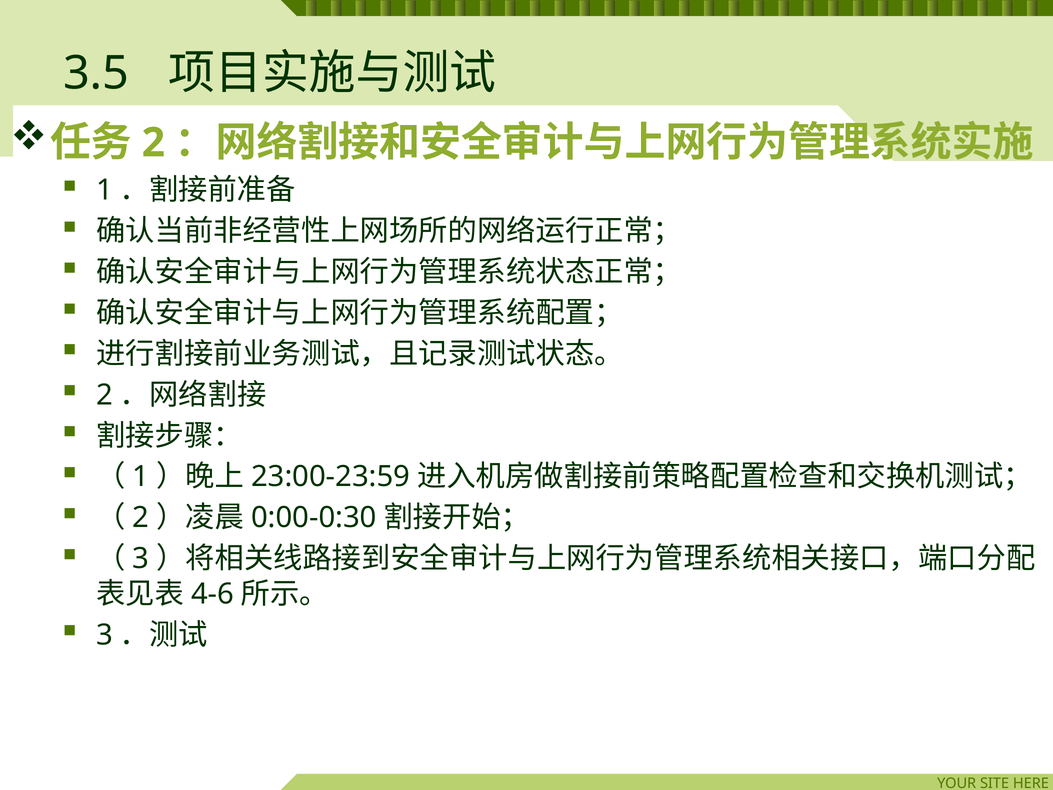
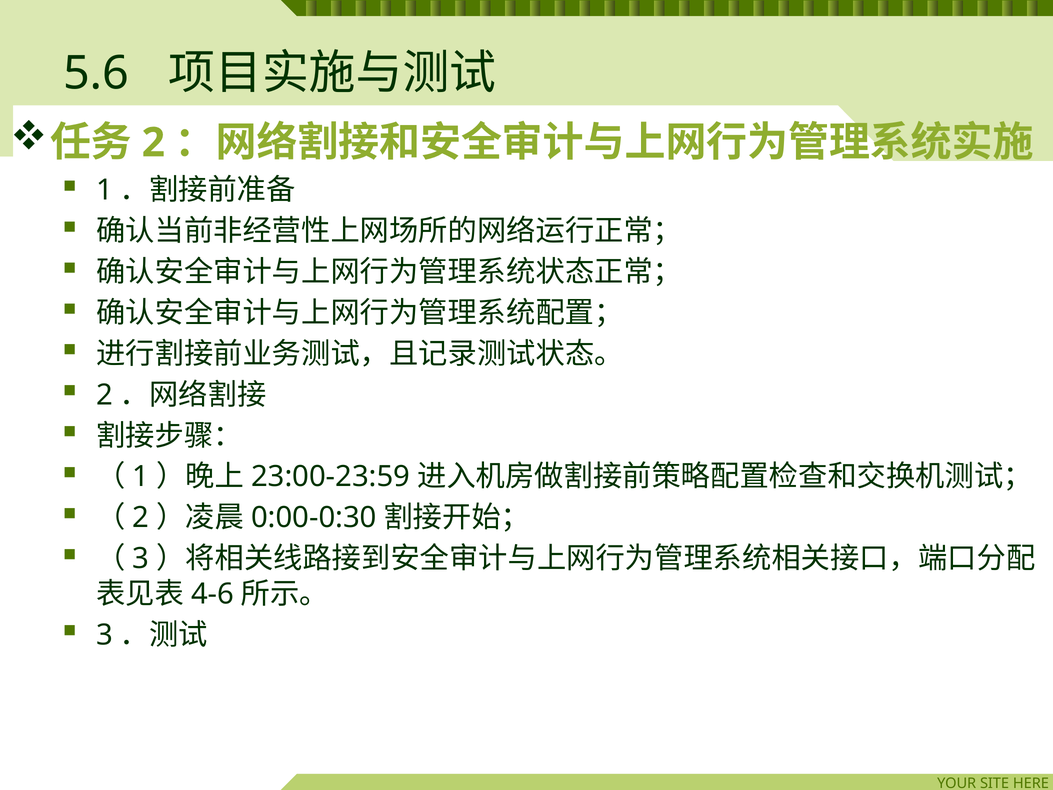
3.5: 3.5 -> 5.6 (96, 73)
